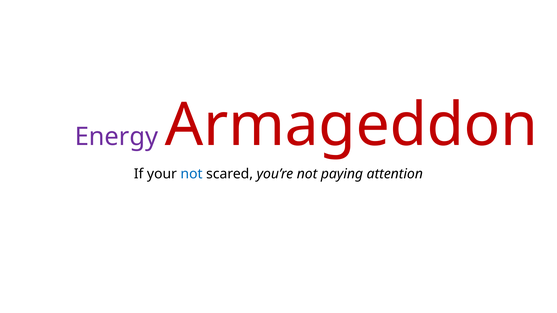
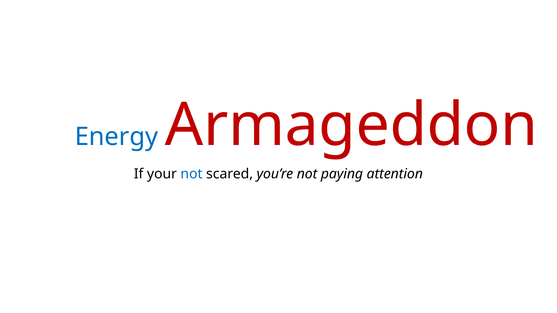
Energy colour: purple -> blue (116, 137)
